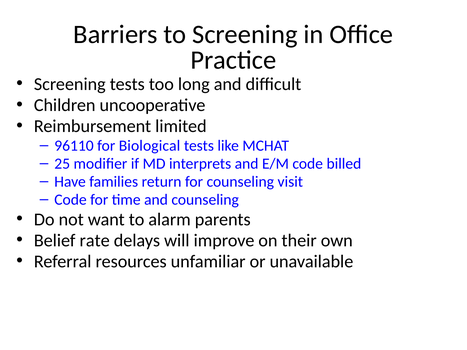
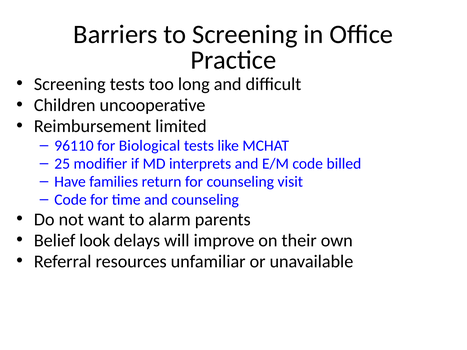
rate: rate -> look (95, 241)
